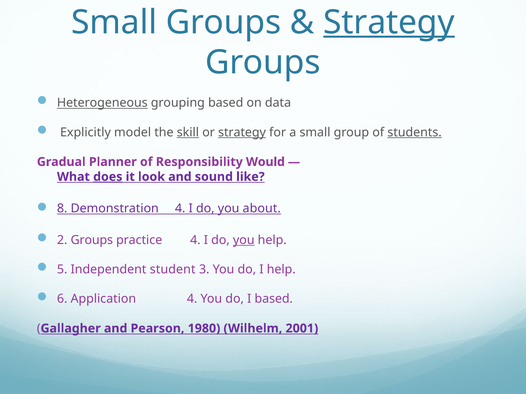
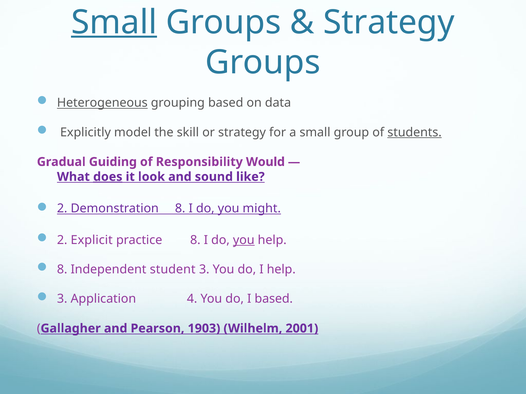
Small underline: none -> present (114, 22)
Strategy underline: present -> none (389, 22)
skill underline: present -> none (188, 133)
strategy underline: present -> none (242, 133)
Planner: Planner -> Guiding (113, 162)
8: 8 -> 2 (62, 209)
Demonstration 4: 4 -> 8 (180, 209)
about: about -> might (262, 209)
2 Groups: Groups -> Explicit (92, 240)
practice 4: 4 -> 8 (195, 240)
5: 5 -> 8 (62, 270)
6: 6 -> 3 (62, 299)
1980: 1980 -> 1903 (204, 329)
